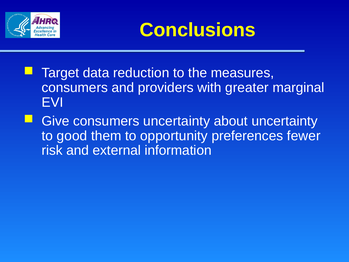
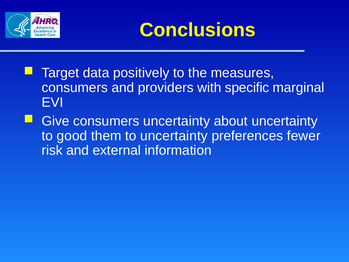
reduction: reduction -> positively (141, 73)
greater: greater -> specific (247, 88)
to opportunity: opportunity -> uncertainty (174, 136)
